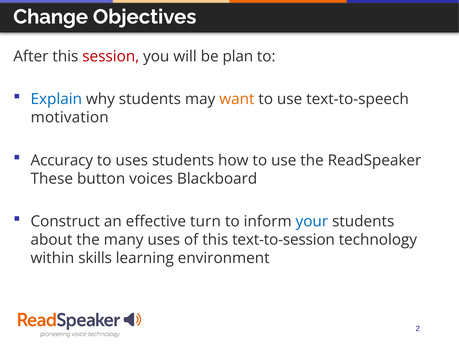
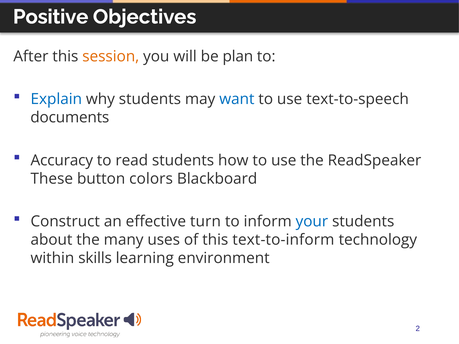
Change: Change -> Positive (51, 17)
session colour: red -> orange (111, 56)
want colour: orange -> blue (237, 99)
motivation: motivation -> documents (70, 118)
to uses: uses -> read (132, 160)
voices: voices -> colors (151, 179)
text-to-session: text-to-session -> text-to-inform (283, 240)
